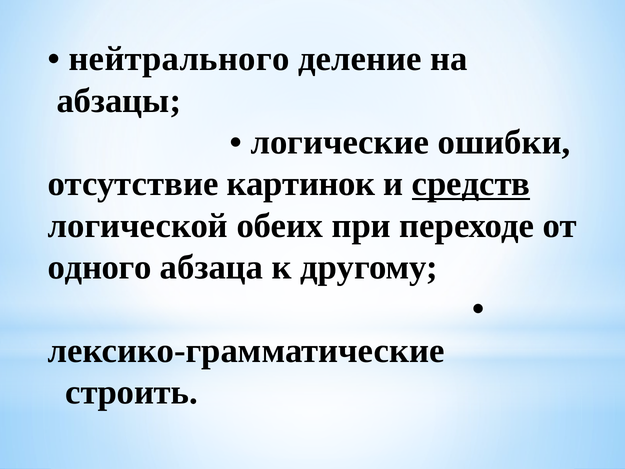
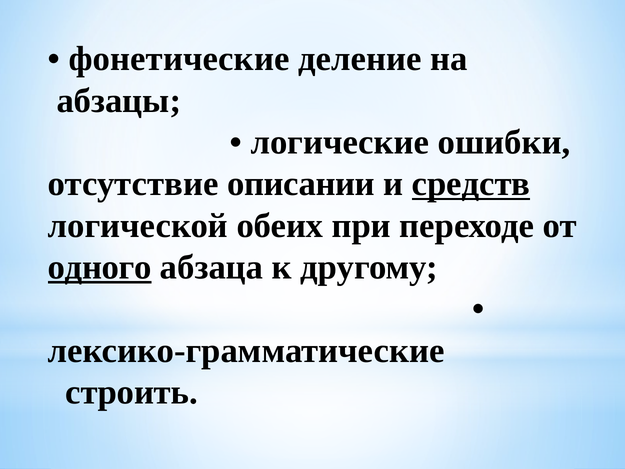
нейтрального: нейтрального -> фонетические (179, 59)
картинок: картинок -> описании (301, 184)
одного underline: none -> present (100, 267)
